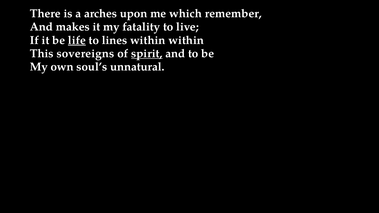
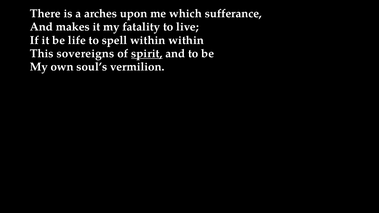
remember: remember -> sufferance (233, 14)
life underline: present -> none (77, 40)
lines: lines -> spell (114, 40)
unnatural: unnatural -> vermilion (137, 67)
